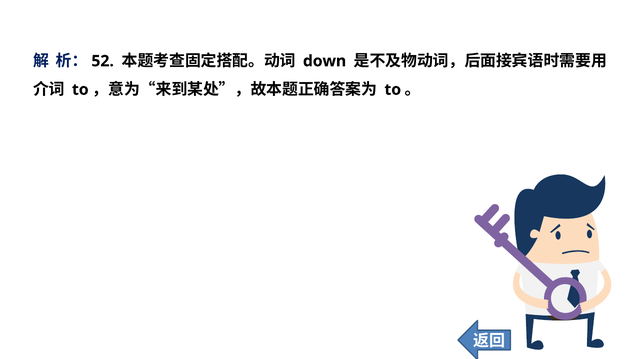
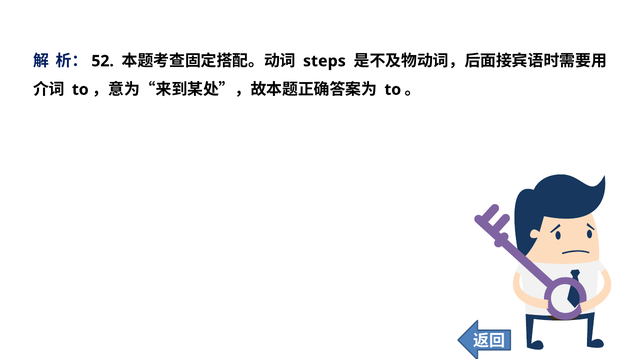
down: down -> steps (324, 61)
